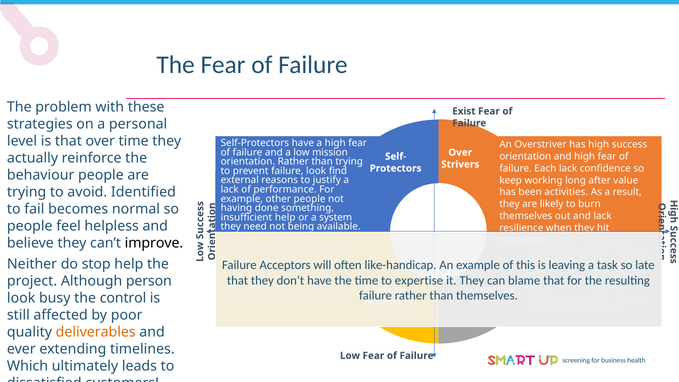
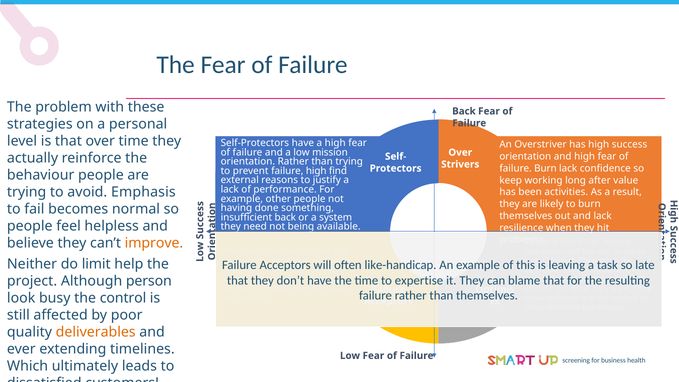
Exist: Exist -> Back (464, 111)
failure Each: Each -> Burn (545, 168)
failure look: look -> high (316, 171)
Identified: Identified -> Emphasis (143, 192)
insufficient help: help -> back (285, 217)
improve colour: black -> orange (154, 243)
stop: stop -> limit (96, 264)
